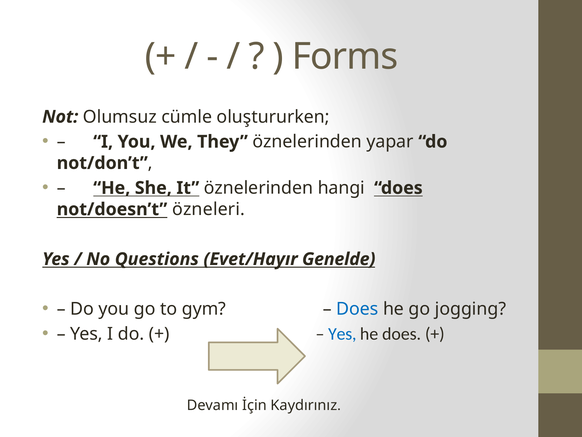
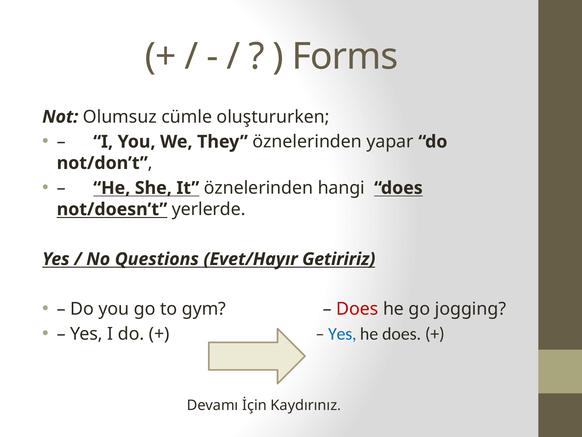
özneleri: özneleri -> yerlerde (209, 209)
Genelde: Genelde -> Getiririz (339, 259)
Does colour: blue -> red (357, 309)
